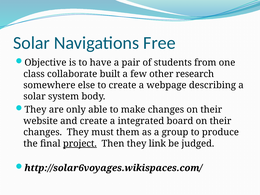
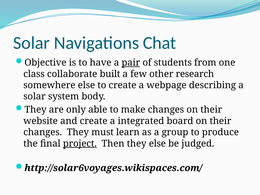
Free: Free -> Chat (160, 43)
pair underline: none -> present (131, 63)
them: them -> learn (128, 132)
they link: link -> else (157, 144)
